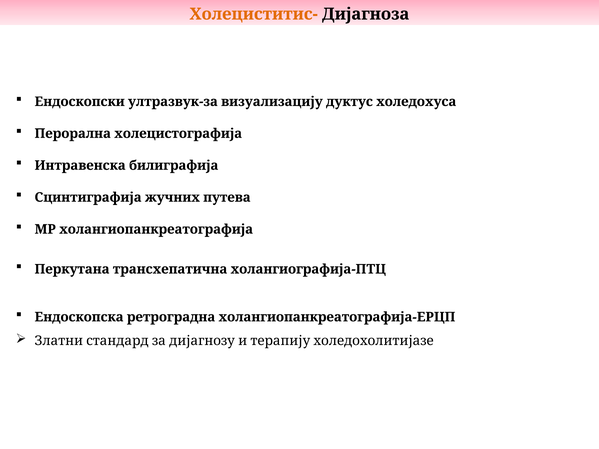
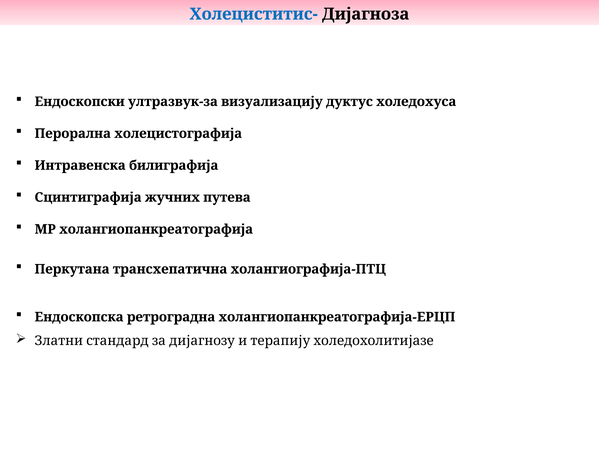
Холециститис- colour: orange -> blue (254, 14)
